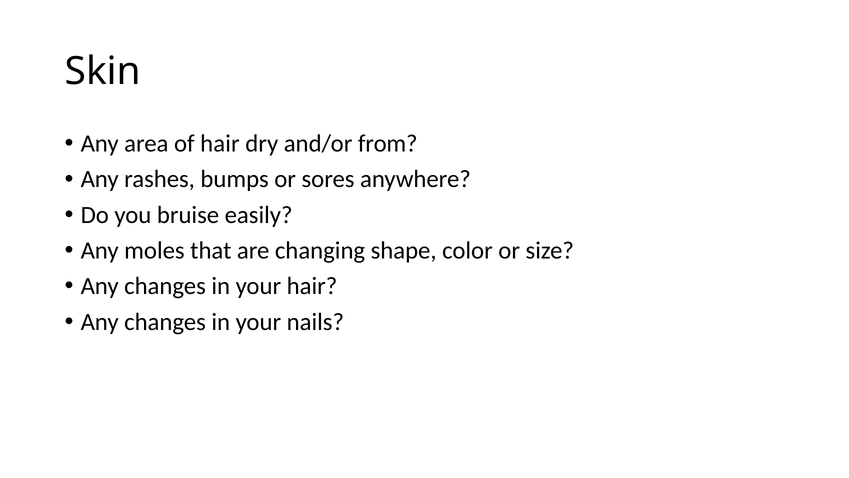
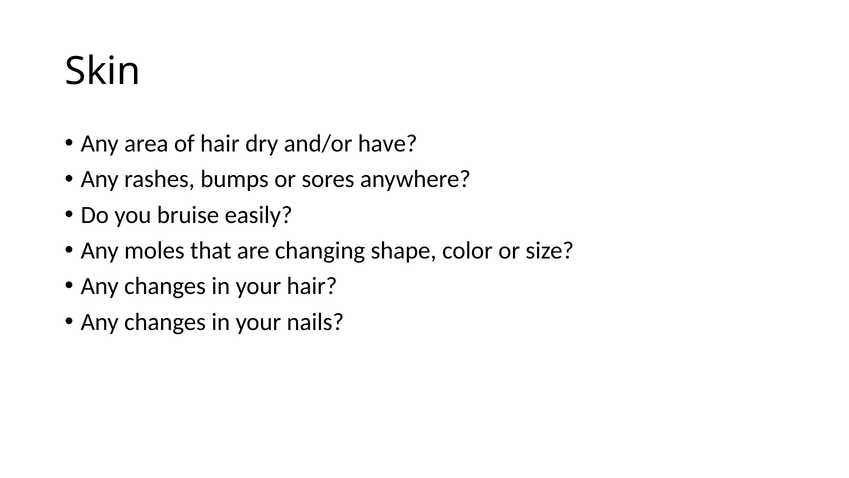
from: from -> have (388, 144)
